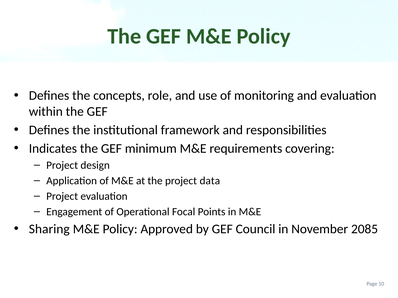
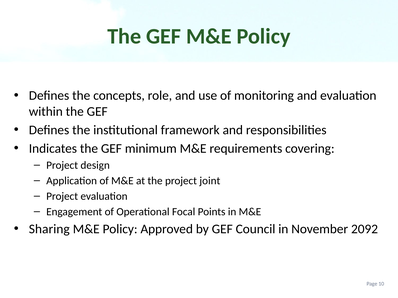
data: data -> joint (210, 181)
2085: 2085 -> 2092 (365, 229)
